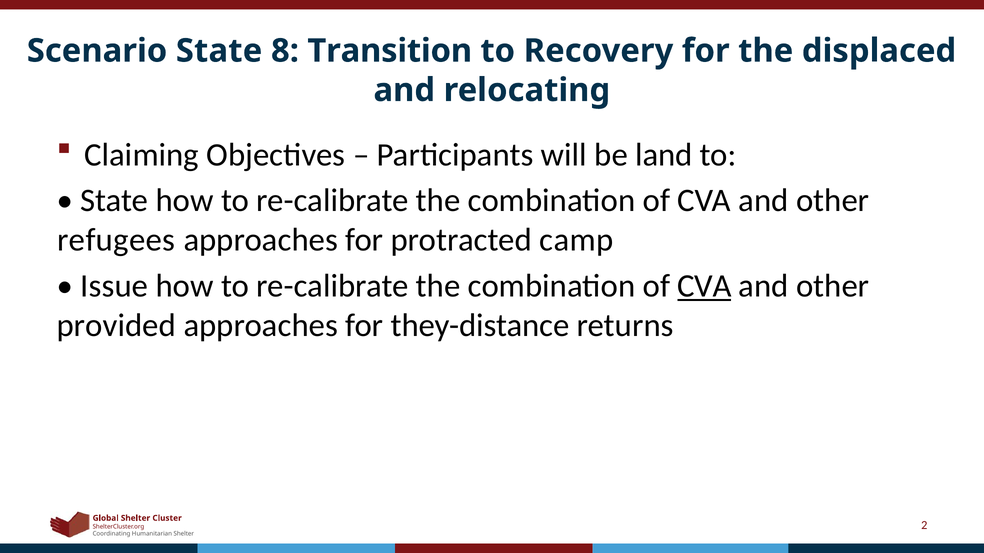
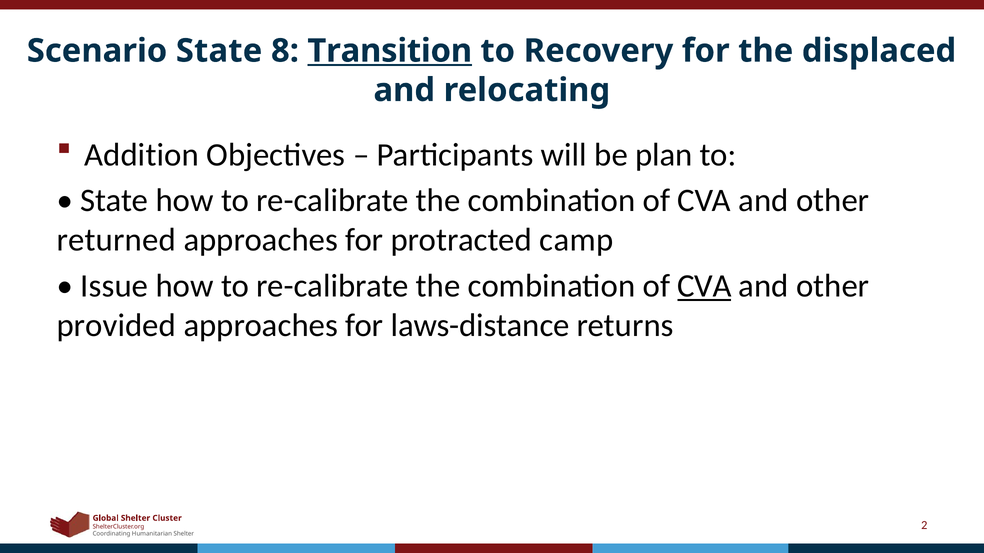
Transition underline: none -> present (390, 51)
Claiming: Claiming -> Addition (142, 155)
land: land -> plan (664, 155)
refugees: refugees -> returned (116, 240)
they-distance: they-distance -> laws-distance (480, 326)
